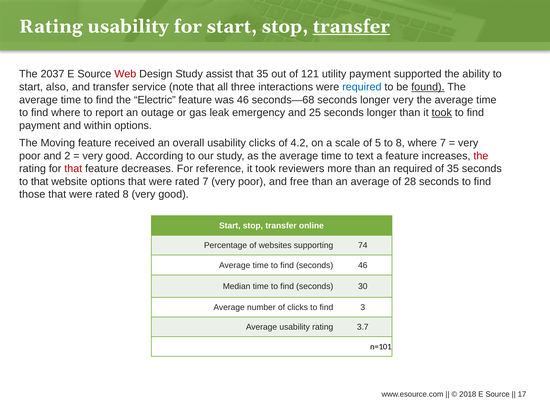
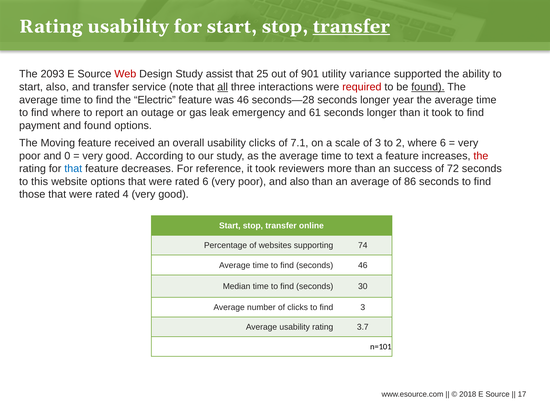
2037: 2037 -> 2093 (52, 74)
that 35: 35 -> 25 (262, 74)
121: 121 -> 901 (310, 74)
utility payment: payment -> variance (370, 74)
all underline: none -> present (223, 87)
required colour: blue -> red (362, 87)
seconds—68: seconds—68 -> seconds—28 (283, 100)
longer very: very -> year (403, 100)
25: 25 -> 61 (315, 113)
took underline: present -> none (442, 113)
and within: within -> found (98, 125)
4.2: 4.2 -> 7.1 (299, 143)
of 5: 5 -> 3 (378, 143)
to 8: 8 -> 2 (400, 143)
where 7: 7 -> 6 (443, 143)
2: 2 -> 0 (67, 156)
that colour: red -> blue (73, 169)
an required: required -> success (413, 169)
of 35: 35 -> 72 (453, 169)
to that: that -> this (40, 181)
rated 7: 7 -> 6 (205, 181)
and free: free -> also (299, 181)
28: 28 -> 86 (410, 181)
rated 8: 8 -> 4 (126, 194)
